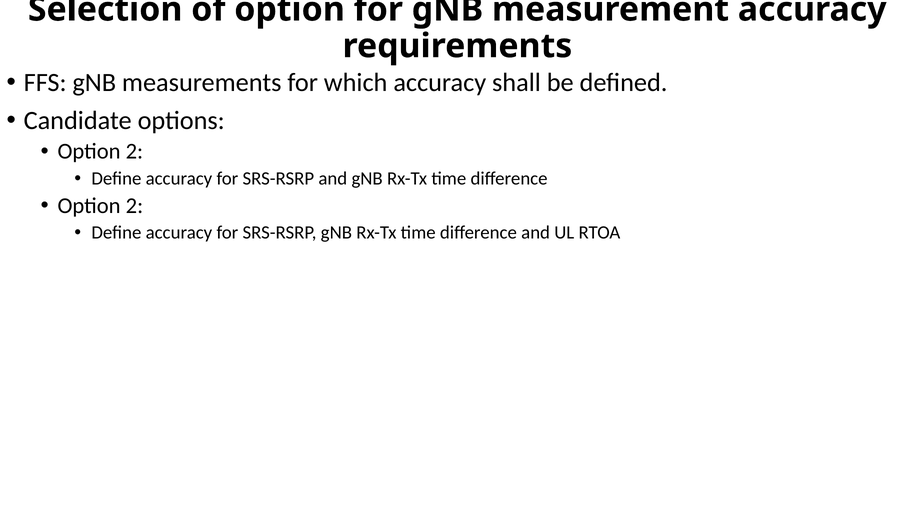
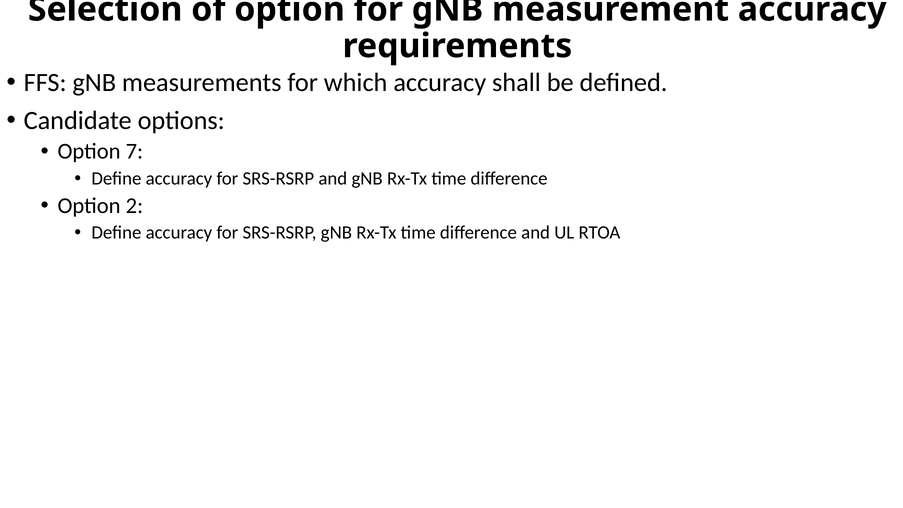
2: 2 -> 7 (134, 151)
